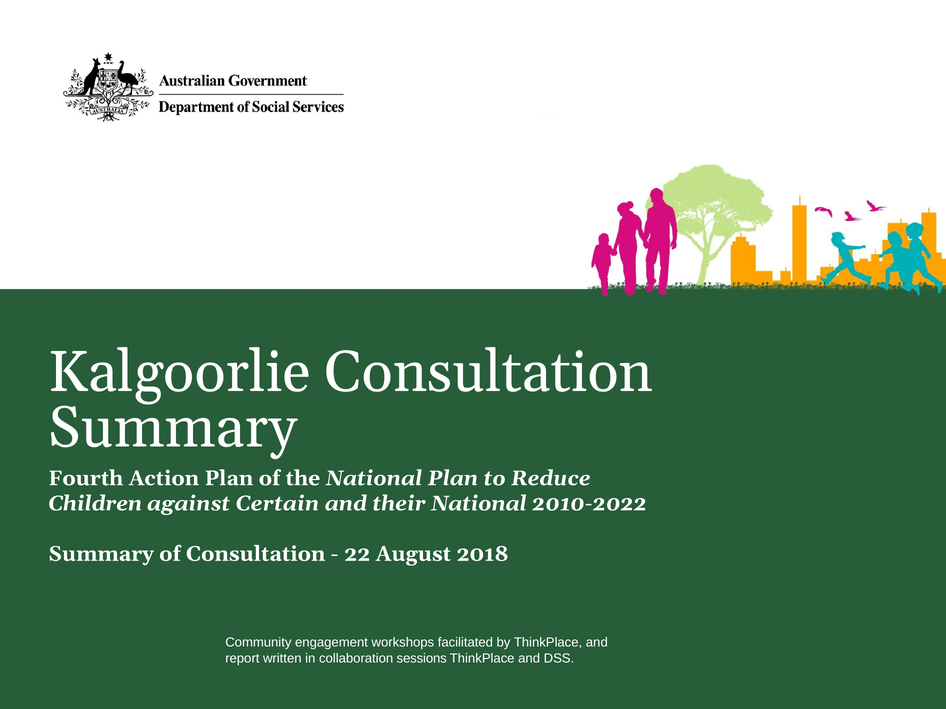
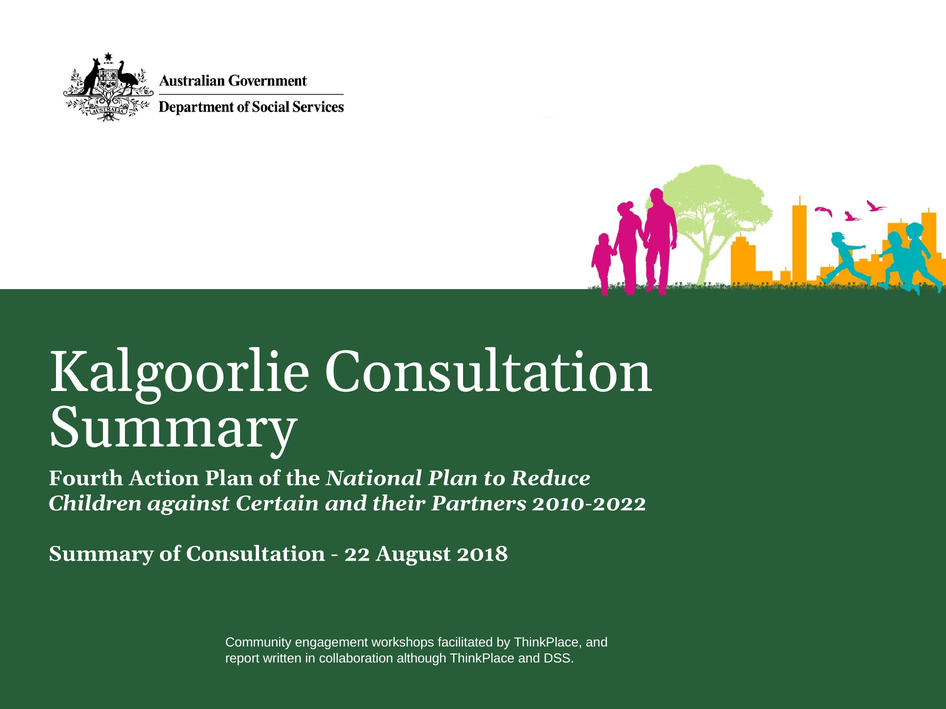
their National: National -> Partners (479, 504)
sessions: sessions -> although (422, 659)
